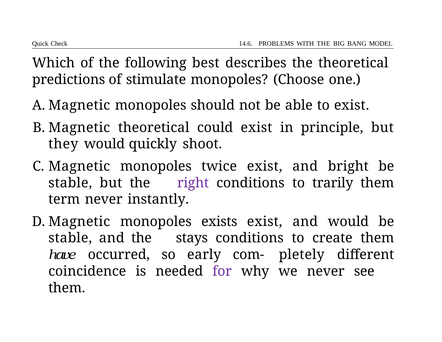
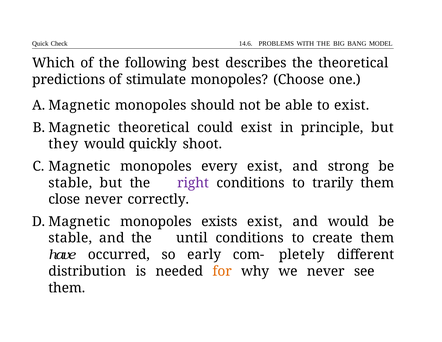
twice: twice -> every (219, 166)
bright: bright -> strong (348, 166)
term: term -> close (64, 199)
instantly: instantly -> correctly (158, 199)
stays: stays -> until (192, 238)
coincidence: coincidence -> distribution (87, 271)
for colour: purple -> orange (222, 271)
